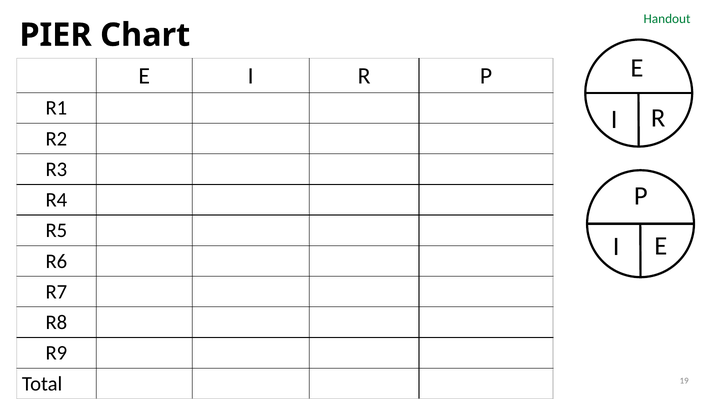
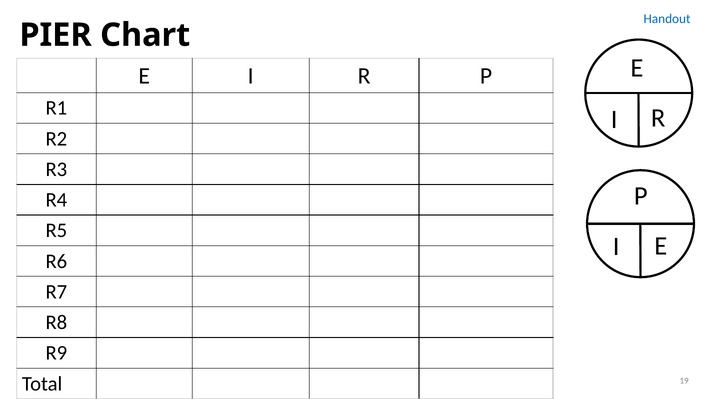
Handout colour: green -> blue (667, 19)
